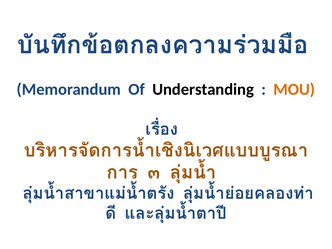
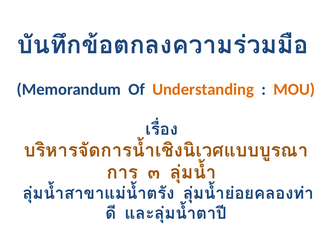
Understanding colour: black -> orange (203, 89)
